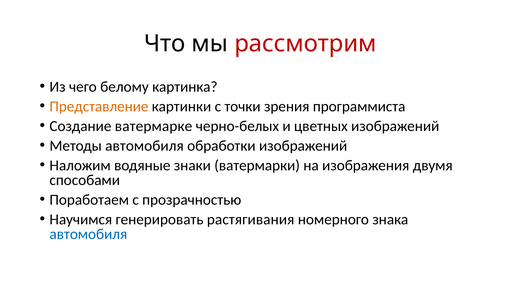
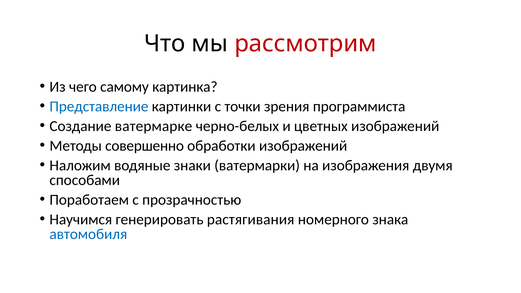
белому: белому -> самому (125, 87)
Представление colour: orange -> blue (99, 106)
Методы автомобиля: автомобиля -> совершенно (145, 146)
